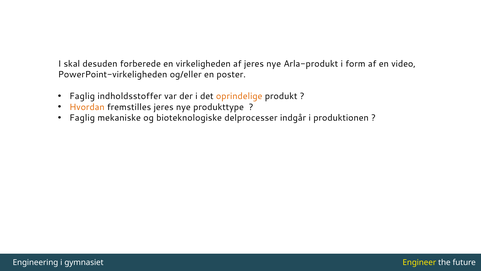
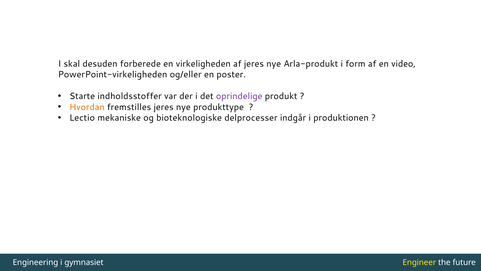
Faglig: Faglig -> Starte (82, 96)
oprindelige colour: orange -> purple (239, 96)
Faglig: Faglig -> Lectio (82, 118)
